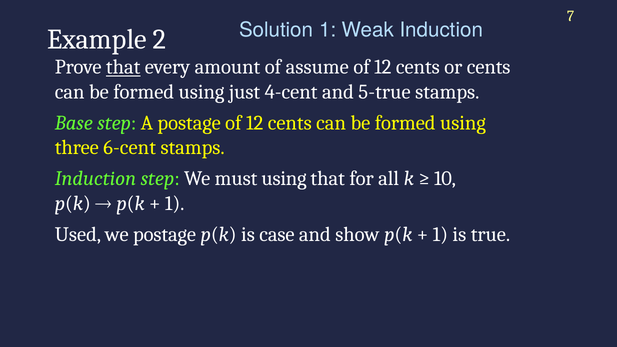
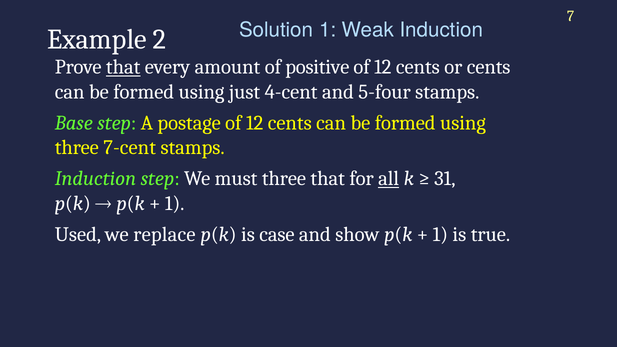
assume: assume -> positive (317, 67)
5-true: 5-true -> 5-four (385, 92)
6-cent: 6-cent -> 7-cent (130, 148)
must using: using -> three (284, 179)
all underline: none -> present (389, 179)
10: 10 -> 31 (445, 179)
we postage: postage -> replace (164, 235)
